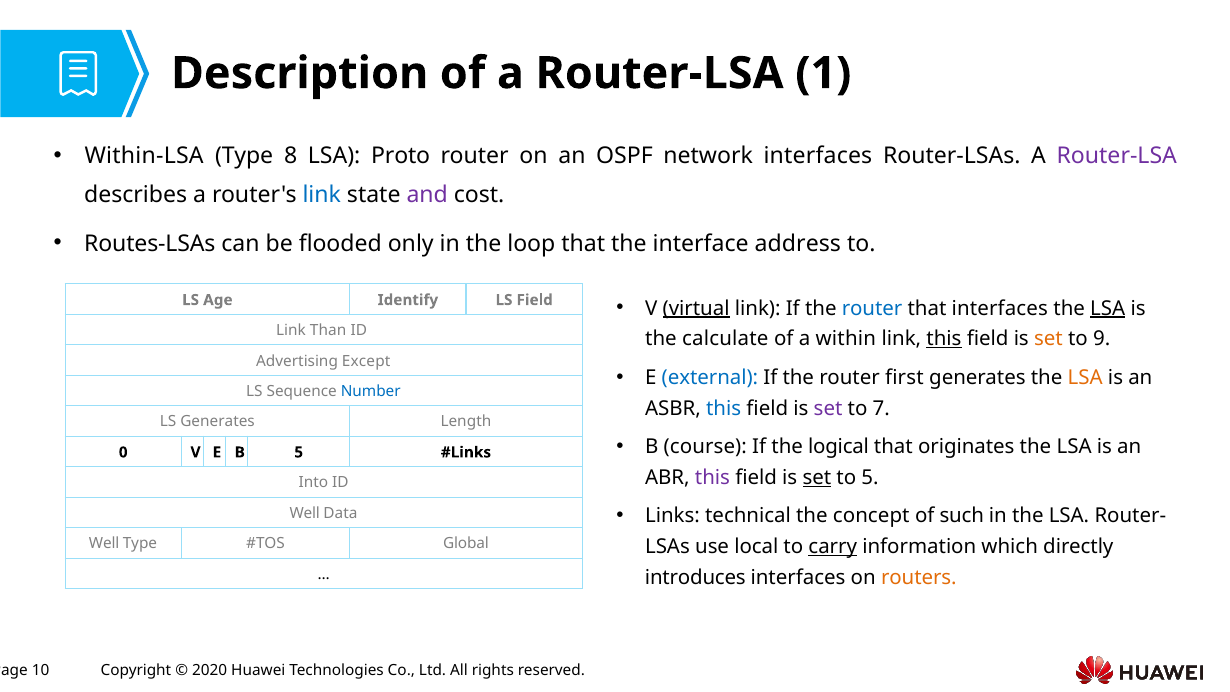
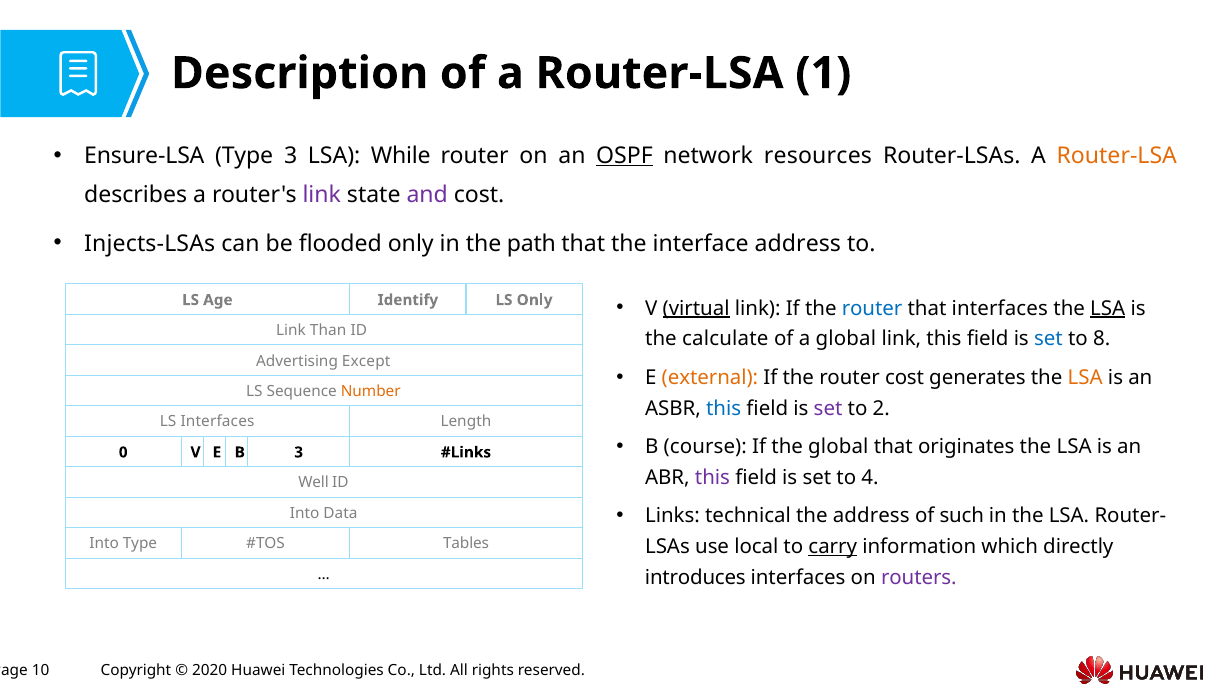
Within-LSA: Within-LSA -> Ensure-LSA (144, 156)
Type 8: 8 -> 3 (291, 156)
Proto: Proto -> While (401, 156)
OSPF underline: none -> present (625, 156)
network interfaces: interfaces -> resources (818, 156)
Router-LSA colour: purple -> orange (1117, 156)
link colour: blue -> purple (322, 195)
Routes-LSAs: Routes-LSAs -> Injects-LSAs (150, 243)
loop: loop -> path (531, 243)
LS Field: Field -> Only (535, 300)
a within: within -> global (846, 339)
this underline: present -> none (944, 339)
set colour: orange -> blue (1048, 339)
9: 9 -> 8 (1102, 339)
external colour: blue -> orange (710, 377)
router first: first -> cost (905, 377)
Number colour: blue -> orange (371, 391)
7: 7 -> 2 (881, 408)
LS Generates: Generates -> Interfaces (217, 422)
the logical: logical -> global (838, 447)
B 5: 5 -> 3 (299, 452)
set underline: present -> none (817, 477)
to 5: 5 -> 4 (870, 477)
Into: Into -> Well (314, 483)
the concept: concept -> address (871, 516)
Well: Well -> Into (305, 513)
Well: Well -> Into (104, 544)
Global: Global -> Tables (466, 544)
routers colour: orange -> purple (919, 577)
